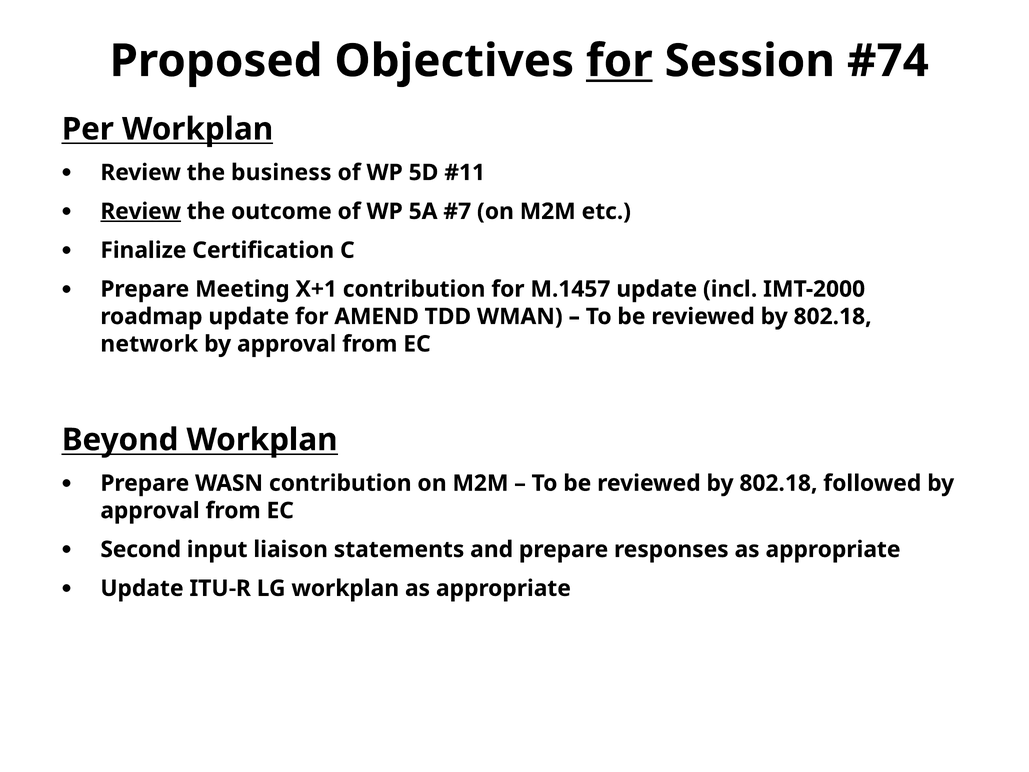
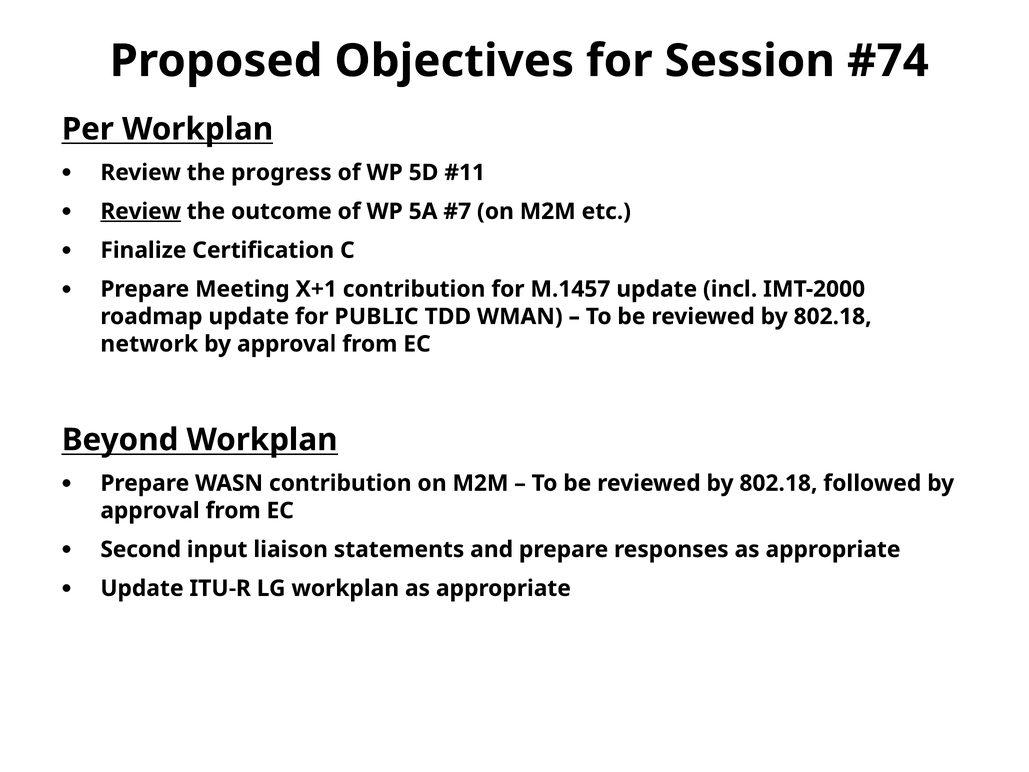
for underline: present -> none (619, 61)
business: business -> progress (281, 172)
AMEND: AMEND -> PUBLIC (376, 316)
